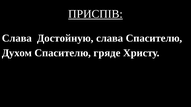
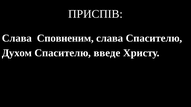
ПРИСПІВ underline: present -> none (95, 14)
Достойную: Достойную -> Сповненим (65, 38)
гряде: гряде -> введе (107, 53)
